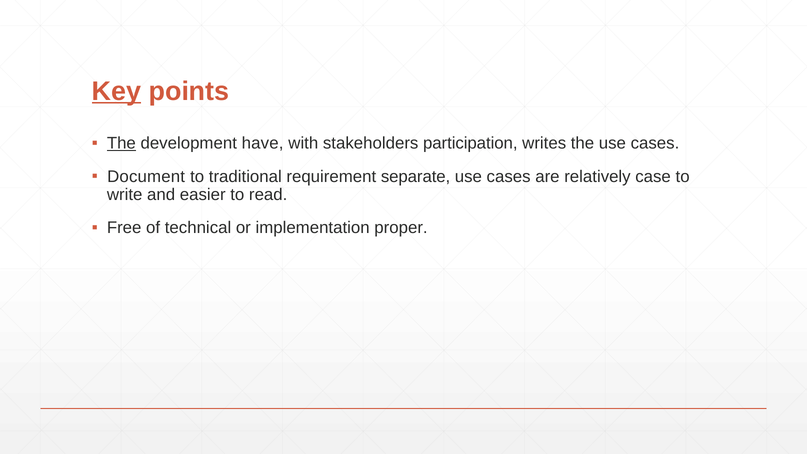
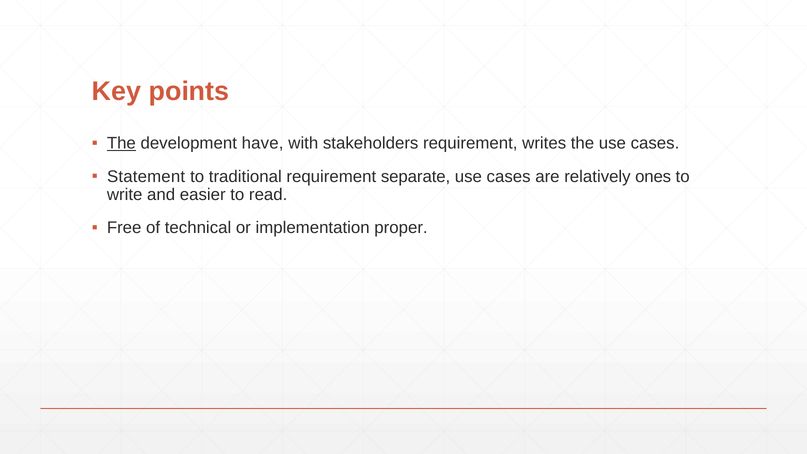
Key underline: present -> none (116, 91)
stakeholders participation: participation -> requirement (470, 143)
Document: Document -> Statement (146, 176)
case: case -> ones (653, 176)
